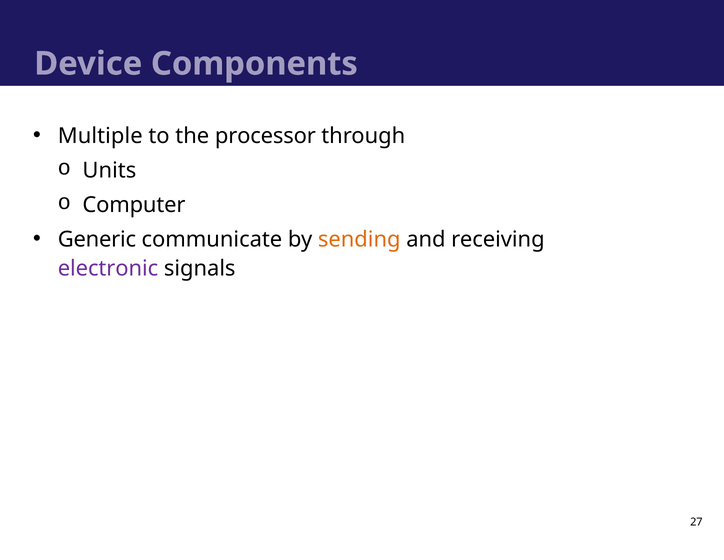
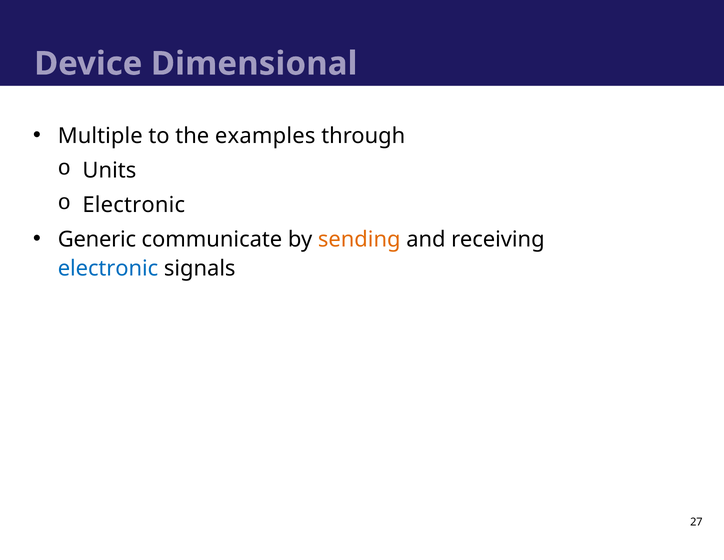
Components: Components -> Dimensional (254, 64)
processor: processor -> examples (265, 136)
Computer: Computer -> Electronic (134, 205)
electronic colour: purple -> blue (108, 268)
